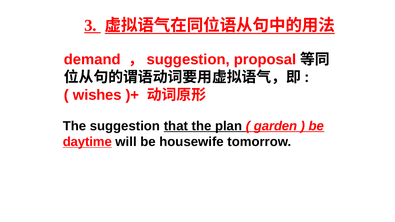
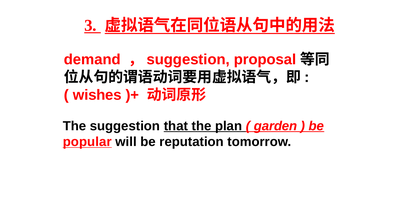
daytime: daytime -> popular (87, 142)
housewife: housewife -> reputation (192, 142)
